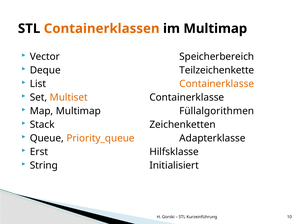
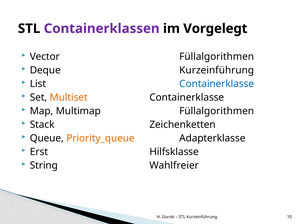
Containerklassen colour: orange -> purple (102, 29)
im Multimap: Multimap -> Vorgelegt (215, 29)
Vector Speicherbereich: Speicherbereich -> Füllalgorithmen (217, 57)
Deque Teilzeichenkette: Teilzeichenkette -> Kurzeinführung (217, 70)
Containerklasse colour: orange -> blue (217, 84)
Initialisiert: Initialisiert -> Wahlfreier (174, 166)
